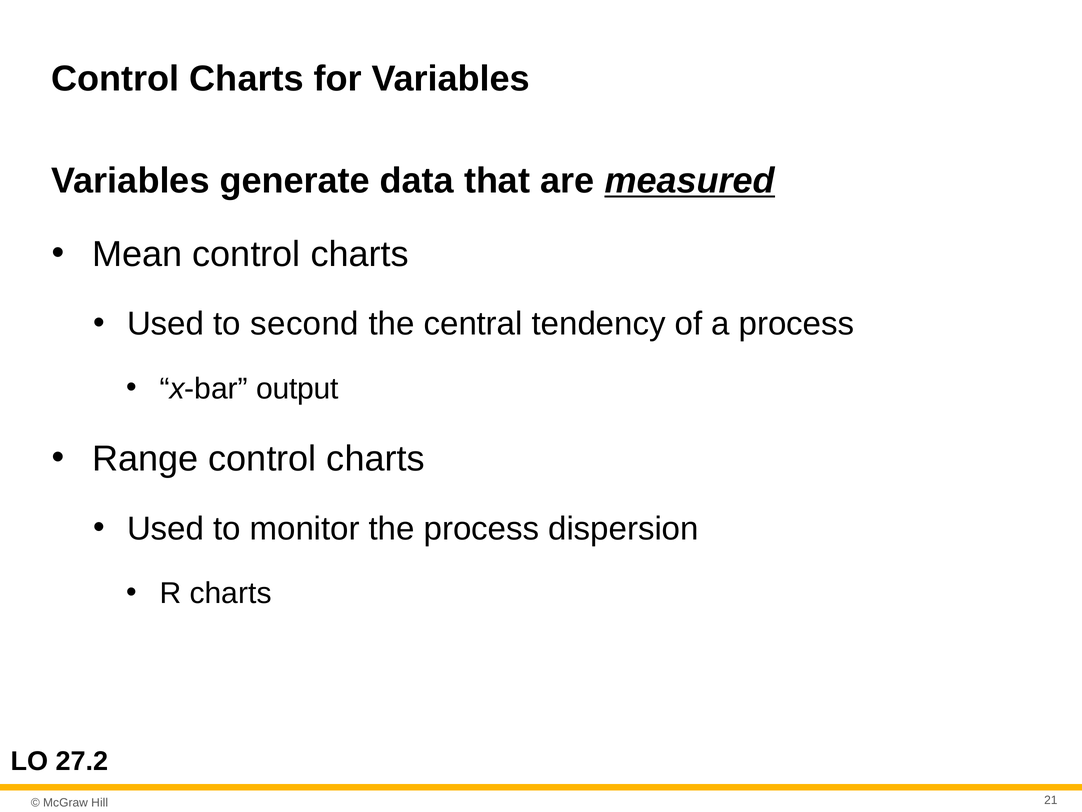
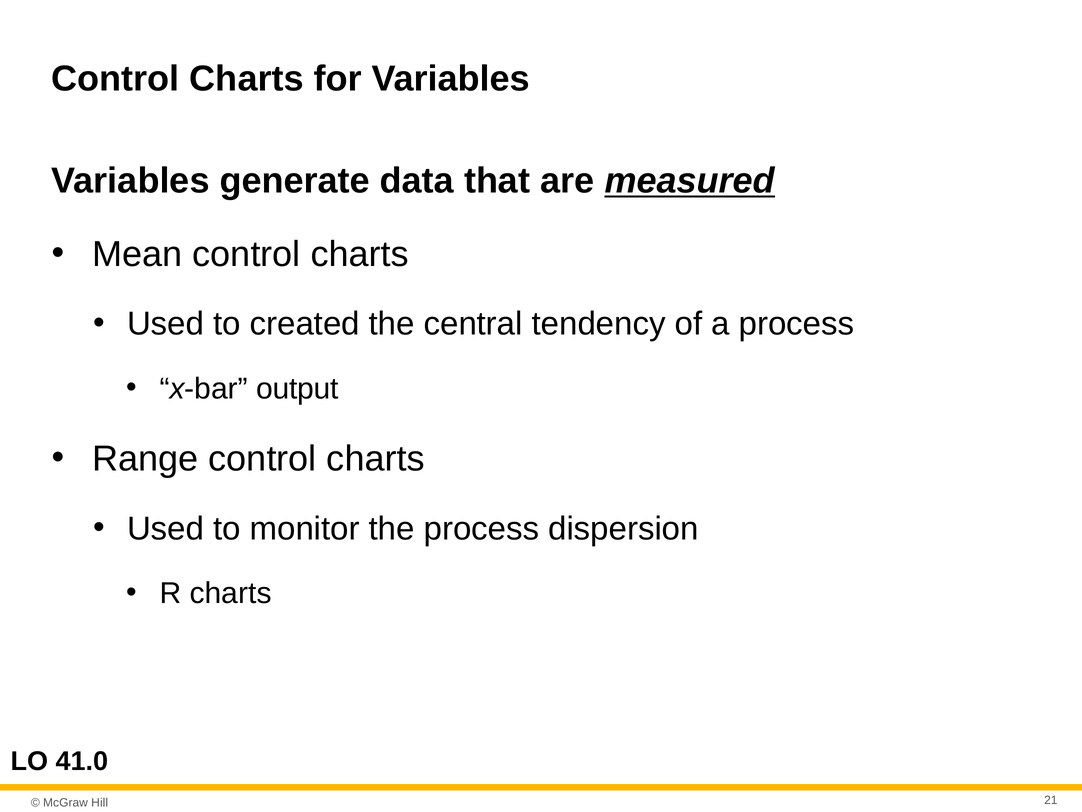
second: second -> created (305, 324)
27.2: 27.2 -> 41.0 (82, 761)
